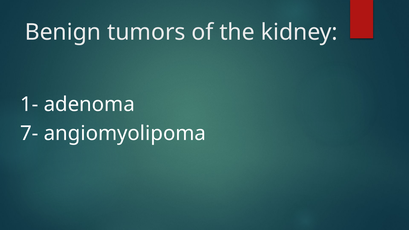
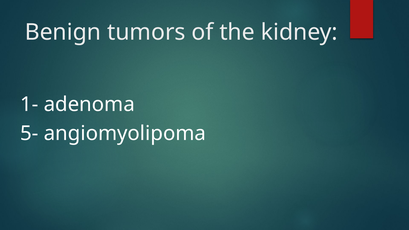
7-: 7- -> 5- (29, 133)
